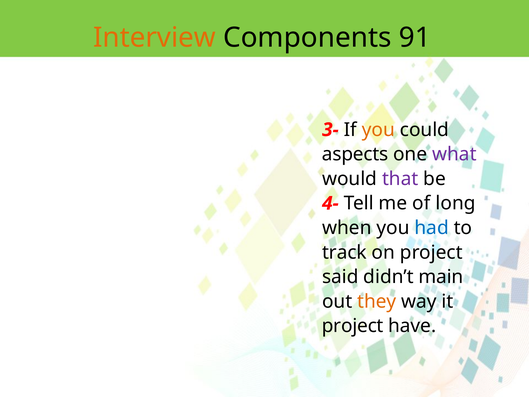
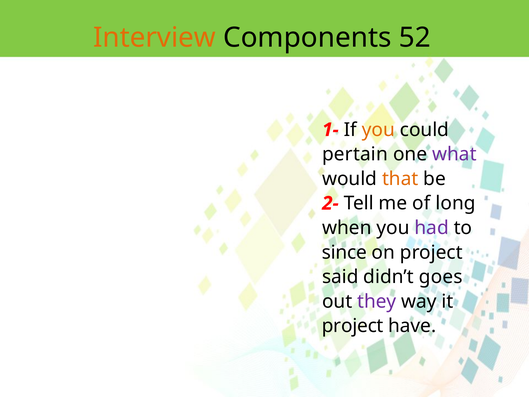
91: 91 -> 52 (415, 38)
3-: 3- -> 1- (330, 130)
aspects: aspects -> pertain (355, 154)
that colour: purple -> orange (400, 179)
4-: 4- -> 2- (330, 203)
had colour: blue -> purple (432, 228)
track: track -> since (344, 252)
main: main -> goes (441, 277)
they colour: orange -> purple (377, 301)
